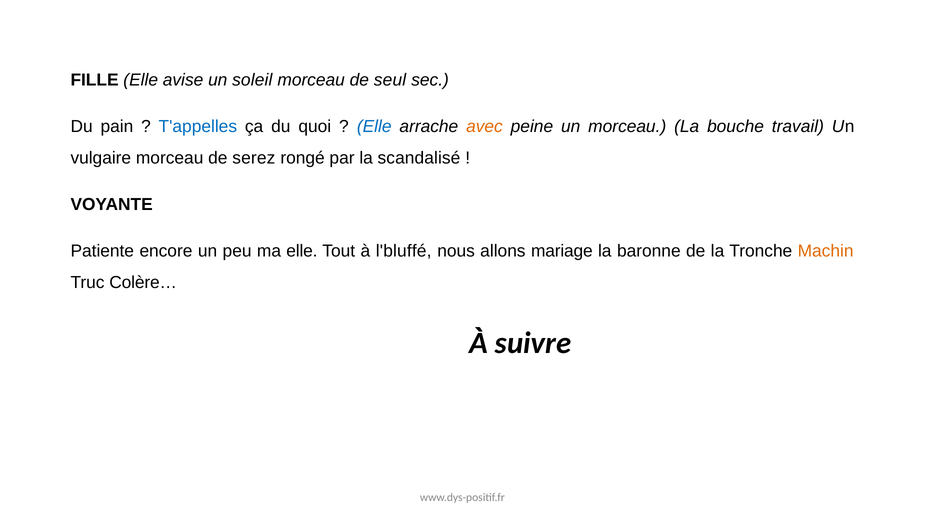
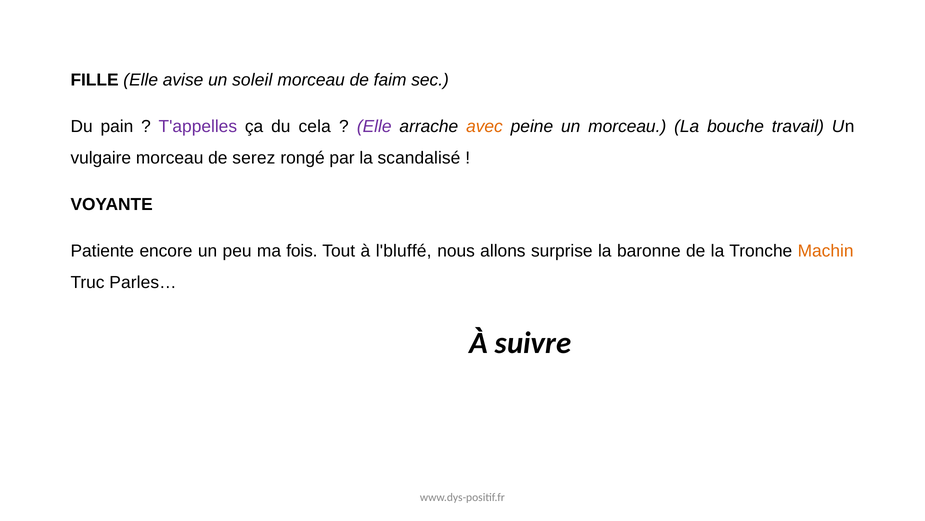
seul: seul -> faim (390, 80)
T'appelles colour: blue -> purple (198, 126)
quoi: quoi -> cela (315, 126)
Elle colour: blue -> purple (374, 126)
ma elle: elle -> fois (302, 251)
mariage: mariage -> surprise (562, 251)
Colère…: Colère… -> Parles… (143, 282)
